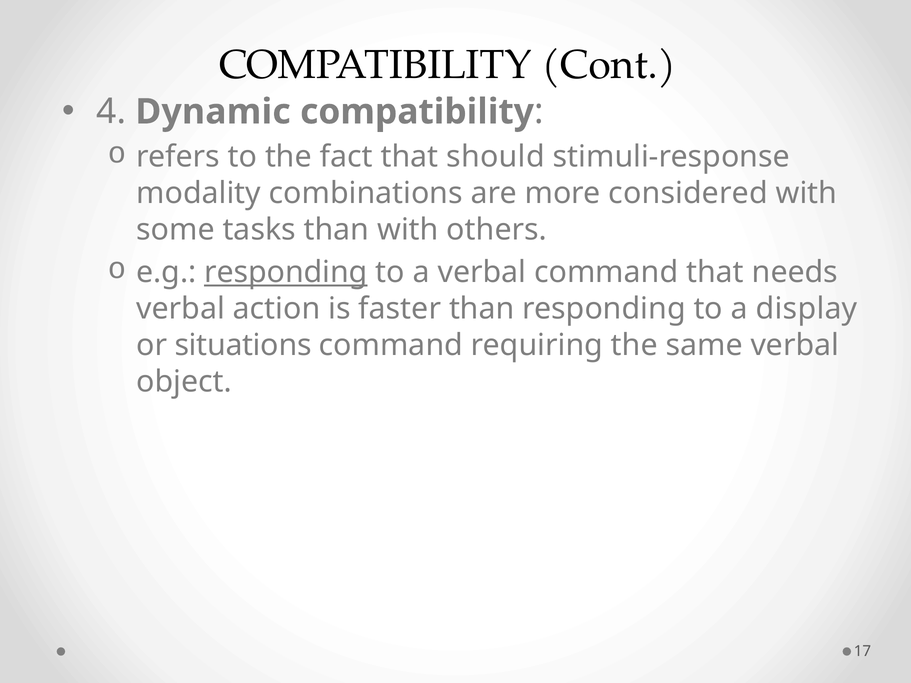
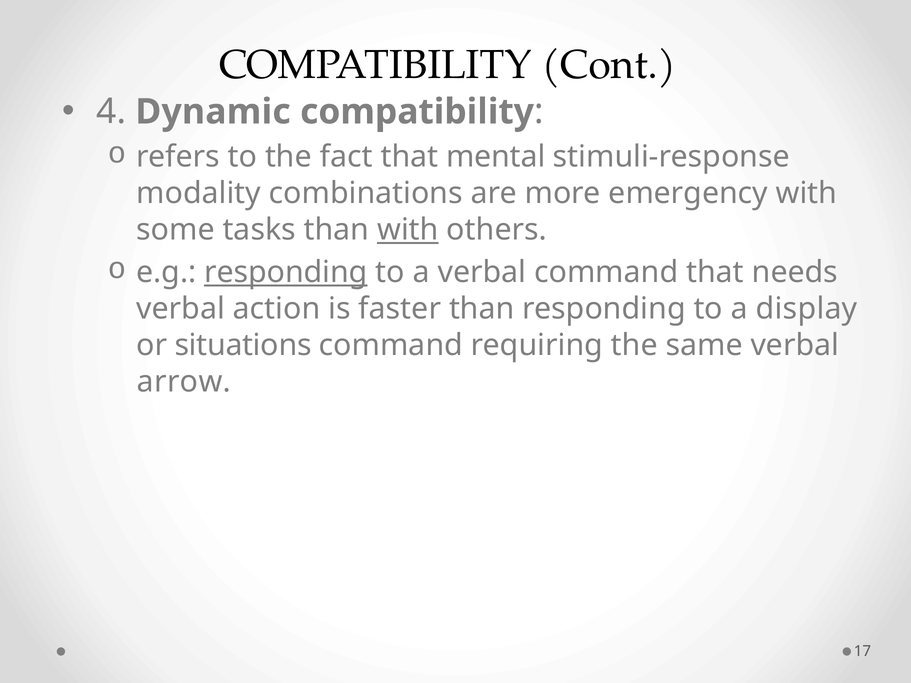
should: should -> mental (496, 157)
considered: considered -> emergency (688, 193)
with underline: none -> present (408, 230)
object: object -> arrow (184, 382)
